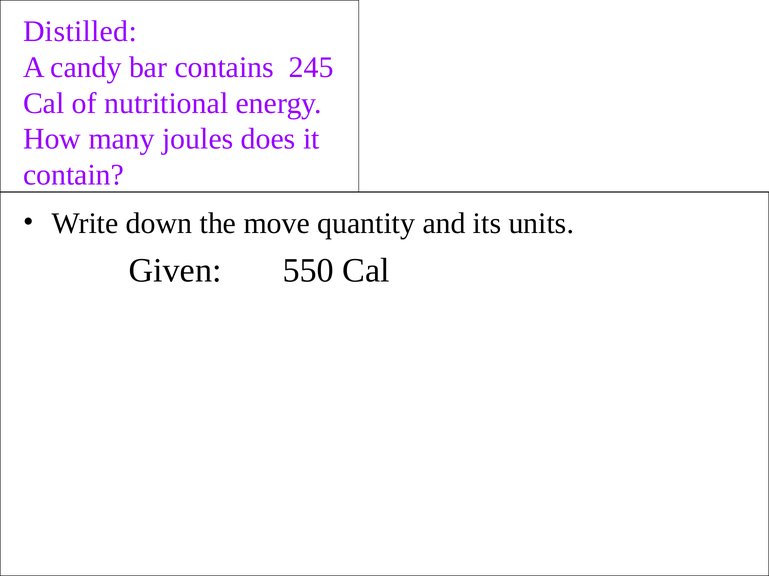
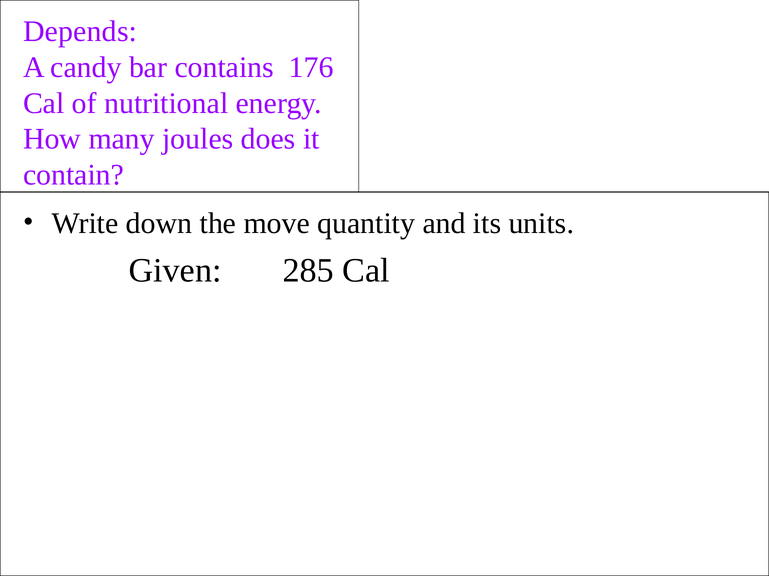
Distilled: Distilled -> Depends (80, 32)
245: 245 -> 176 (311, 67)
550: 550 -> 285 (308, 271)
